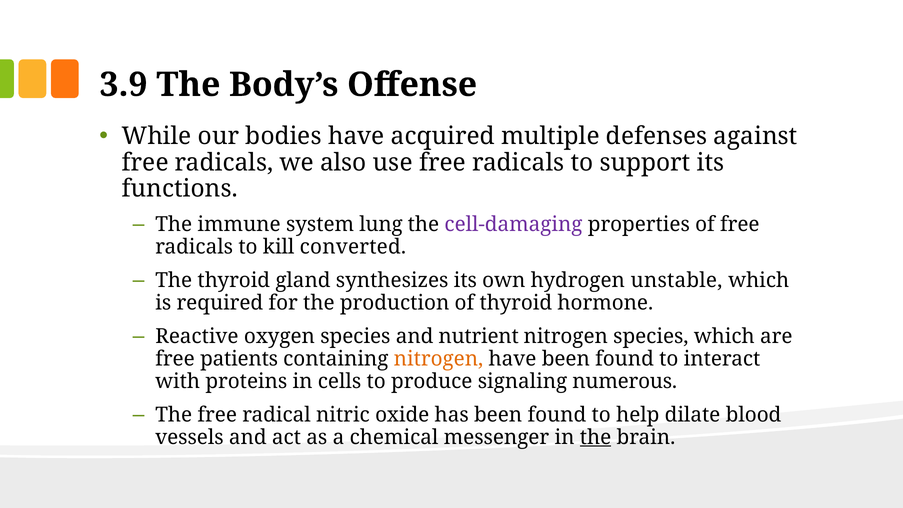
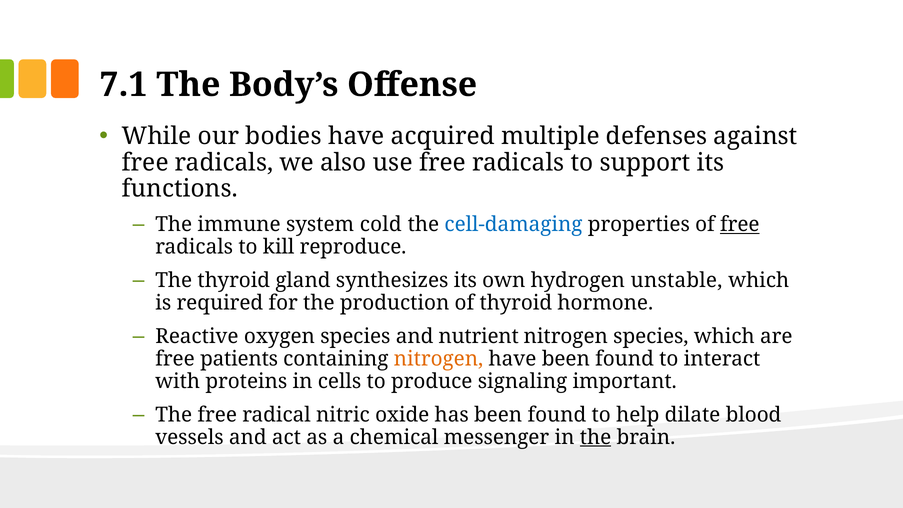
3.9: 3.9 -> 7.1 (123, 85)
lung: lung -> cold (381, 225)
cell-damaging colour: purple -> blue (513, 225)
free underline: none -> present (740, 225)
converted: converted -> reproduce (353, 247)
numerous: numerous -> important (625, 381)
